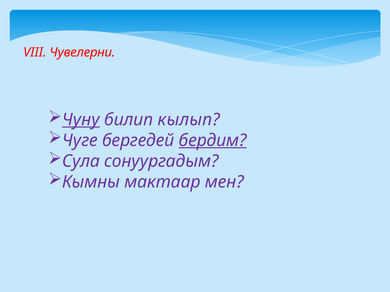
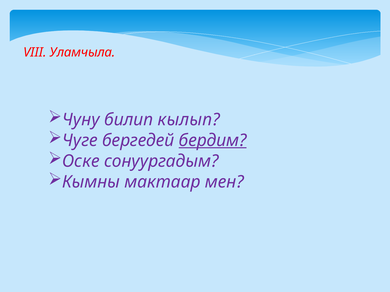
Чувелерни: Чувелерни -> Уламчыла (82, 52)
Чуну underline: present -> none (81, 120)
Сула: Сула -> Оске (81, 161)
